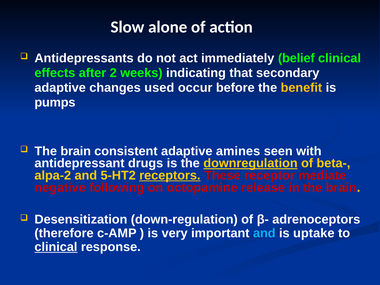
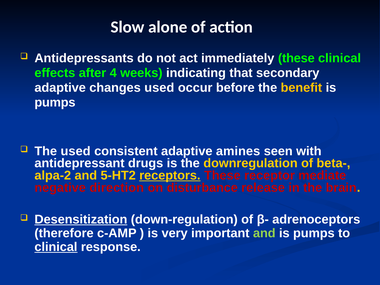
immediately belief: belief -> these (296, 58)
2: 2 -> 4 (113, 73)
brain: brain -> used (76, 151)
downregulation underline: present -> none (251, 163)
following: following -> direction (117, 188)
octopamine: octopamine -> disturbance (202, 188)
Desensitization underline: none -> present (81, 220)
and colour: light blue -> light green (264, 233)
uptake: uptake -> pumps (314, 233)
